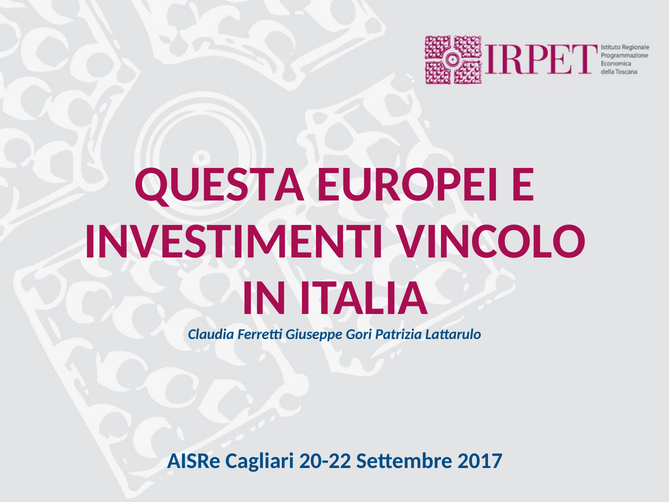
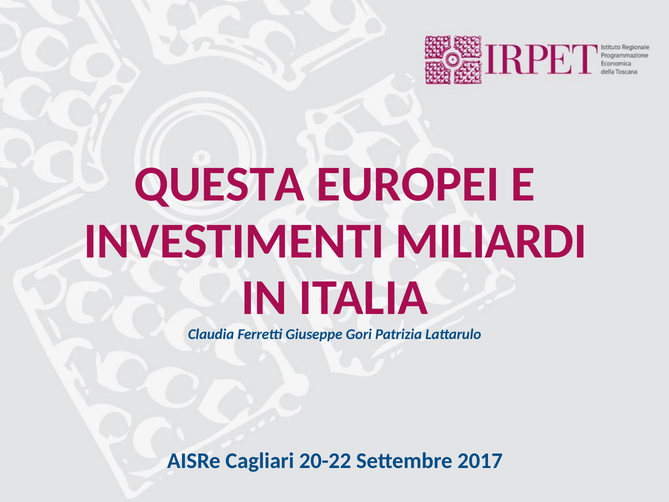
VINCOLO: VINCOLO -> MILIARDI (491, 241)
